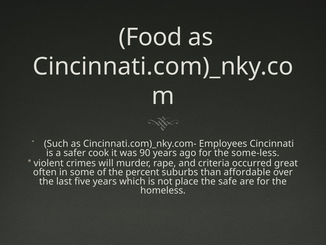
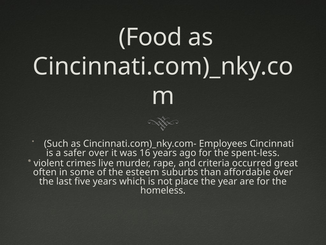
safer cook: cook -> over (99, 153)
90: 90 -> 16 (145, 153)
some-less: some-less -> spent-less (255, 153)
will: will -> live (106, 163)
percent: percent -> esteem (142, 172)
safe: safe -> year (228, 181)
